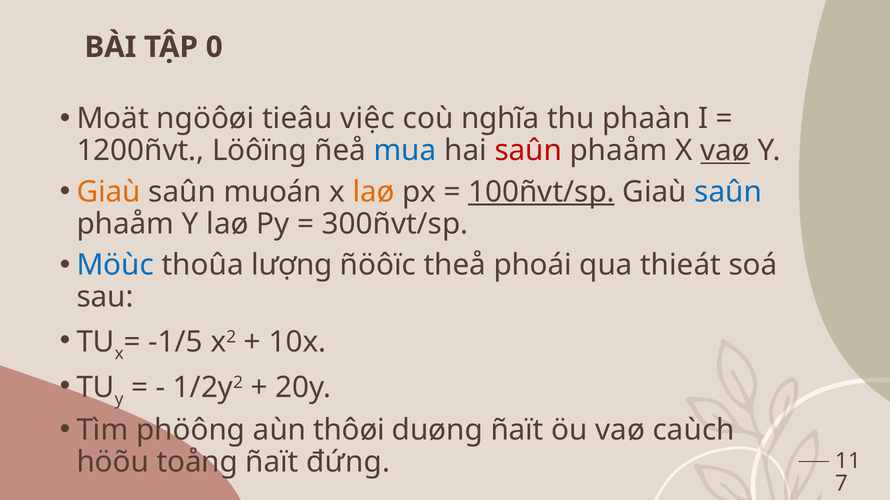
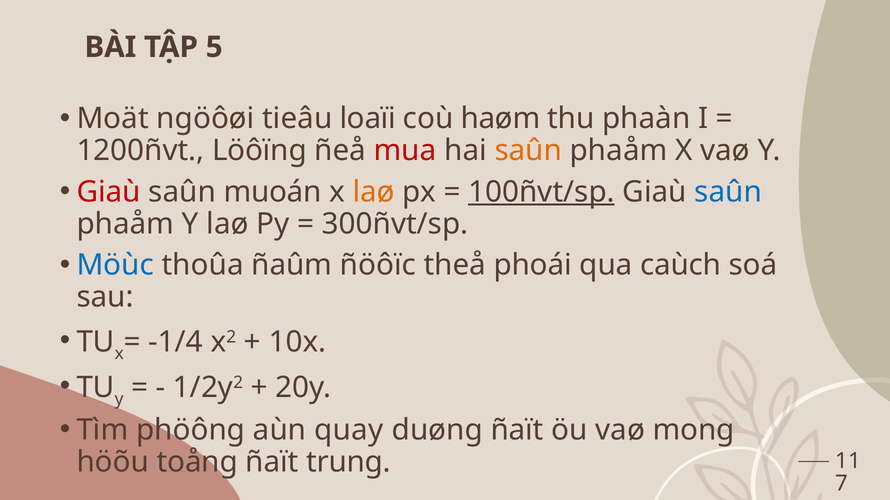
0: 0 -> 5 (214, 47)
việc: việc -> loaïi (368, 119)
nghĩa: nghĩa -> haøm (500, 119)
mua colour: blue -> red (405, 151)
saûn colour: red -> orange (528, 151)
vaø underline: present -> none (725, 151)
Giaù colour: orange -> red (109, 192)
lượng: lượng -> ñaûm (292, 265)
thieát: thieát -> caùch (681, 265)
-1/5: -1/5 -> -1/4 (176, 342)
thôøi: thôøi -> quay (349, 430)
caùch: caùch -> mong (694, 430)
đứng: đứng -> trung (349, 462)
